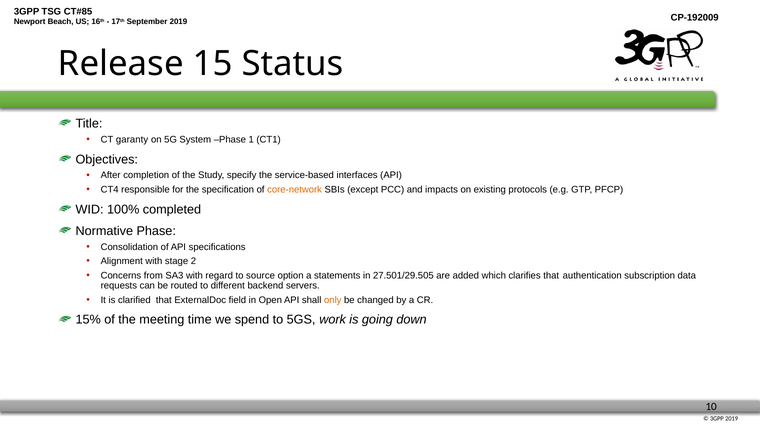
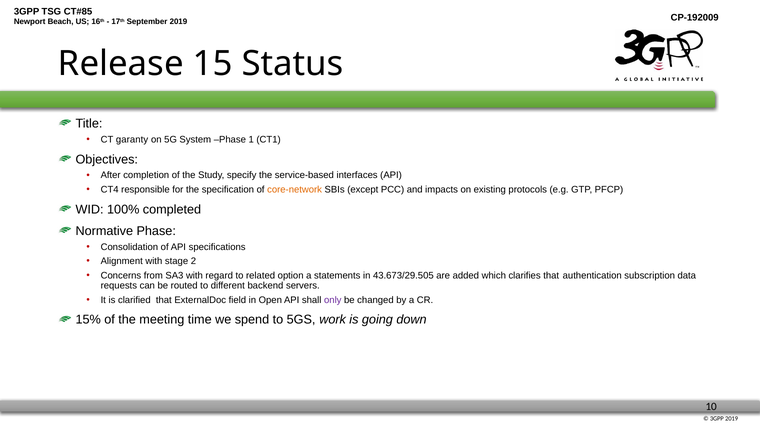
source: source -> related (261, 275)
27.501/29.505: 27.501/29.505 -> 43.673/29.505 (403, 275)
only colour: orange -> purple (333, 300)
